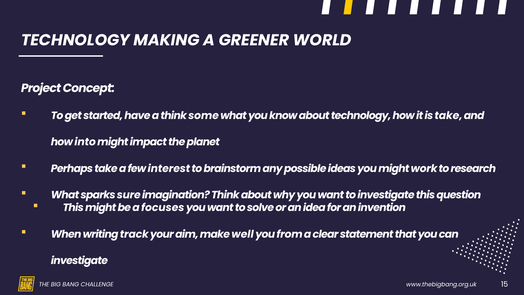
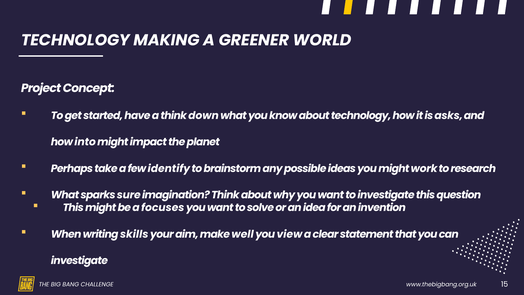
some: some -> down (204, 115)
is take: take -> asks (449, 115)
interest: interest -> identify (169, 168)
track: track -> skills (134, 234)
from: from -> view (289, 234)
